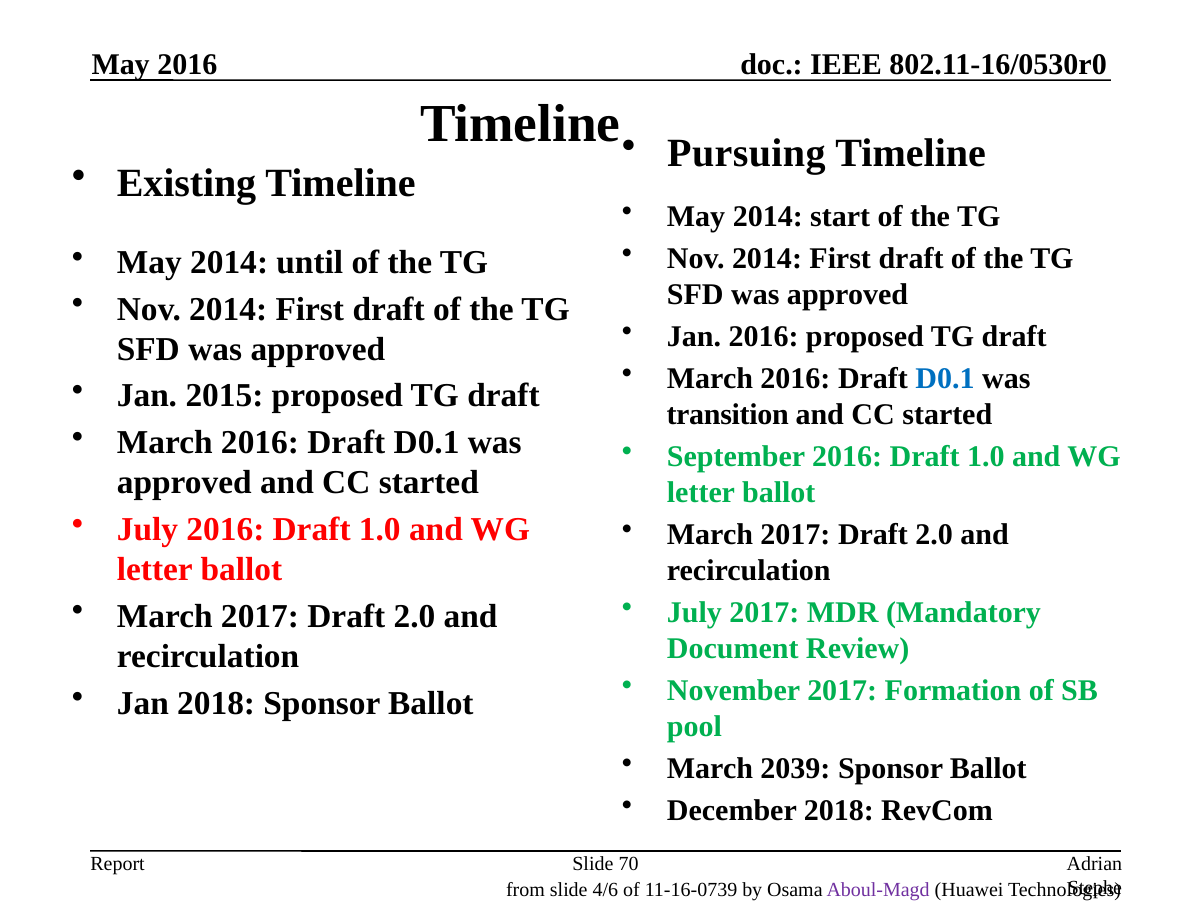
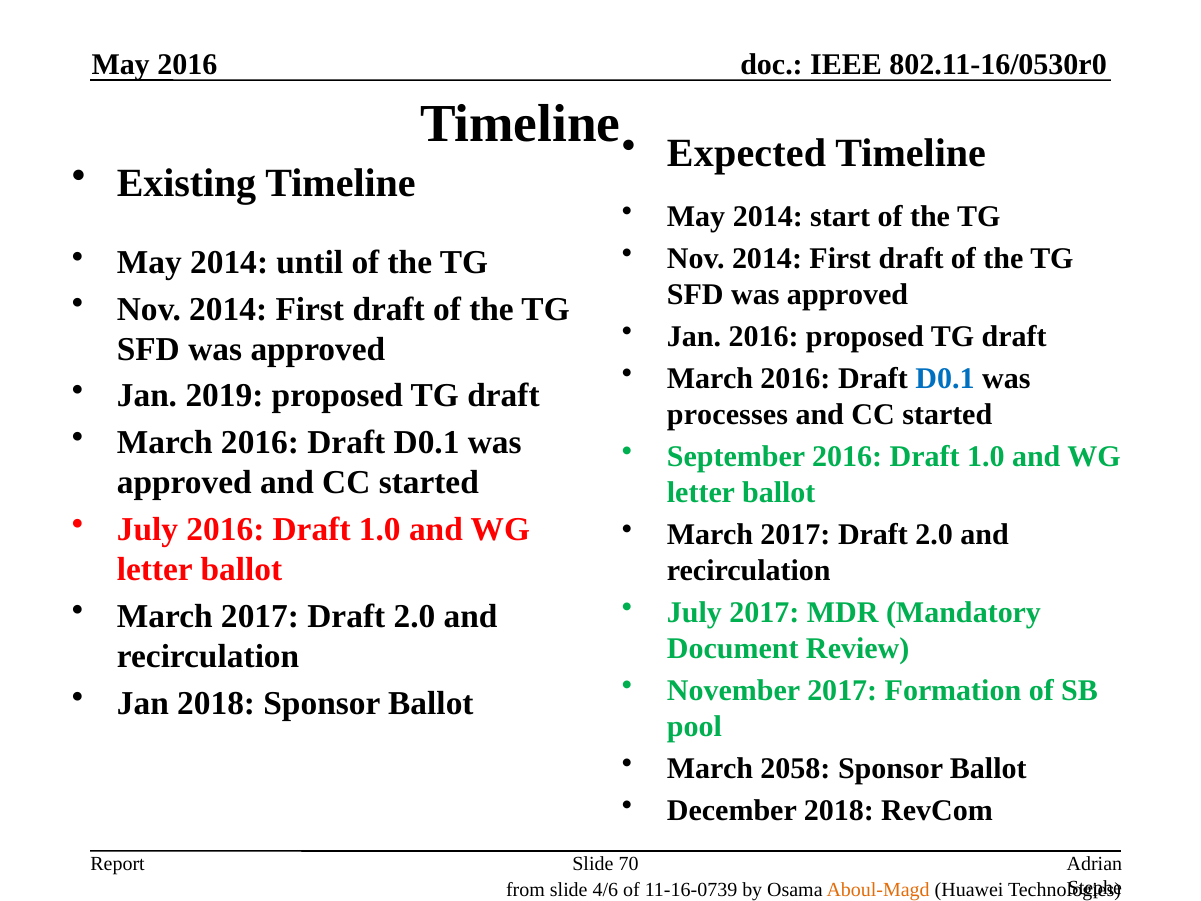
Pursuing: Pursuing -> Expected (747, 153)
2015: 2015 -> 2019 (224, 396)
transition: transition -> processes (727, 414)
2039: 2039 -> 2058 (795, 769)
Aboul-Magd colour: purple -> orange (878, 890)
